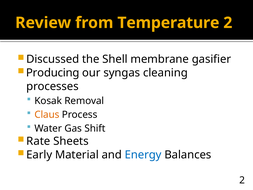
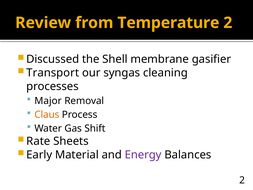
Producing: Producing -> Transport (53, 73)
Kosak: Kosak -> Major (48, 101)
Energy colour: blue -> purple (143, 155)
